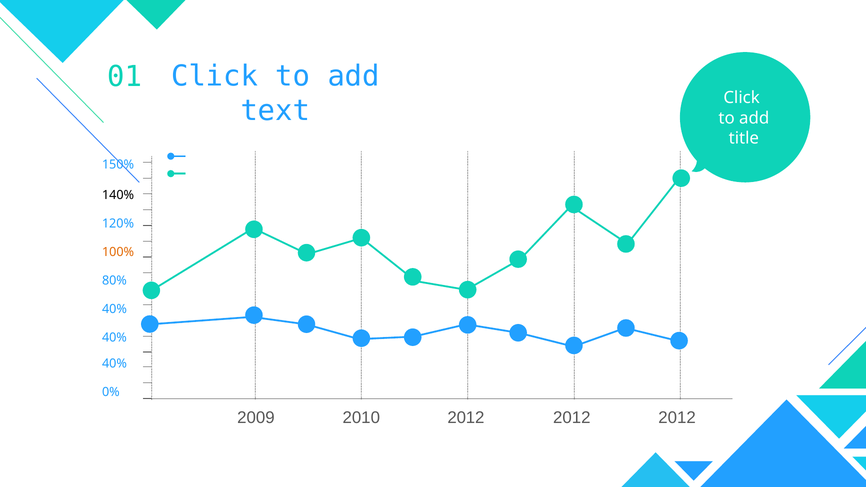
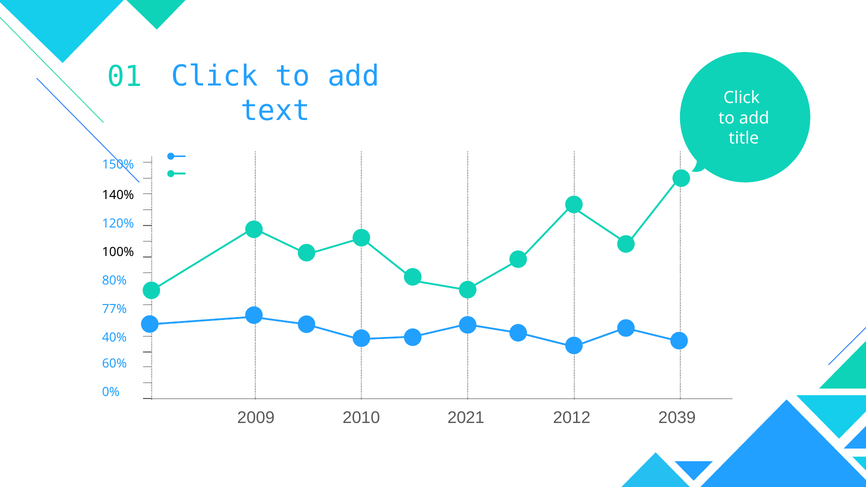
100% colour: orange -> black (118, 252)
40%: 40% -> 77% (114, 309)
40%: 40% -> 60% (114, 364)
2012: 2012 -> 2021 (466, 418)
2012: 2012 -> 2039 (677, 418)
